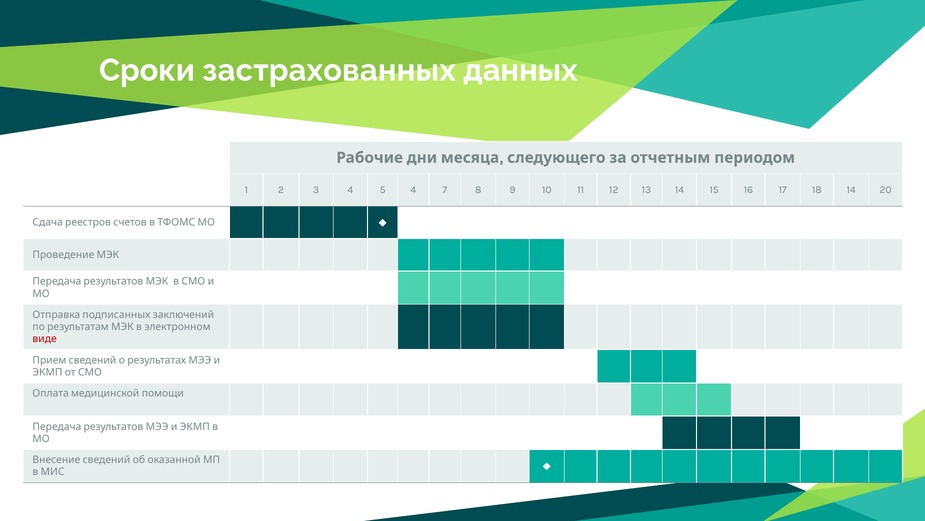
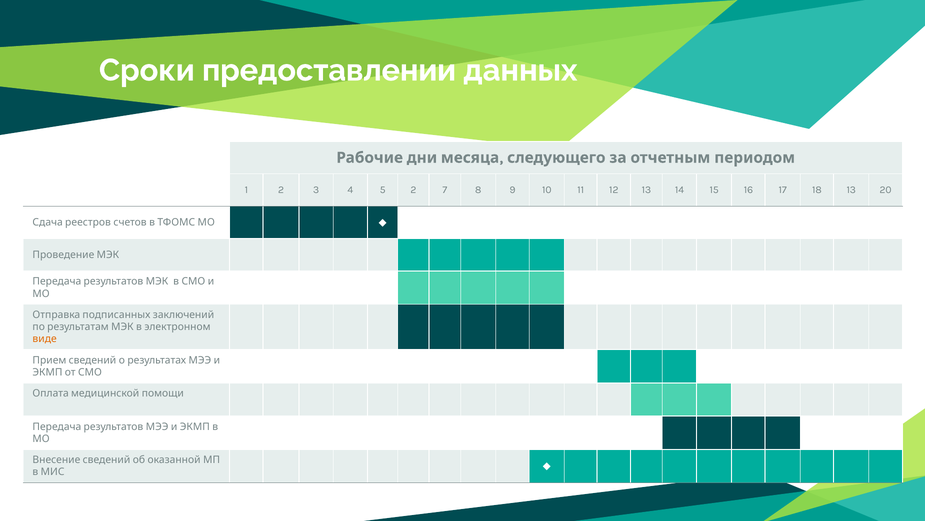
застрахованных: застрахованных -> предоставлении (329, 70)
5 4: 4 -> 2 (413, 190)
18 14: 14 -> 13 (851, 190)
виде colour: red -> orange (45, 338)
